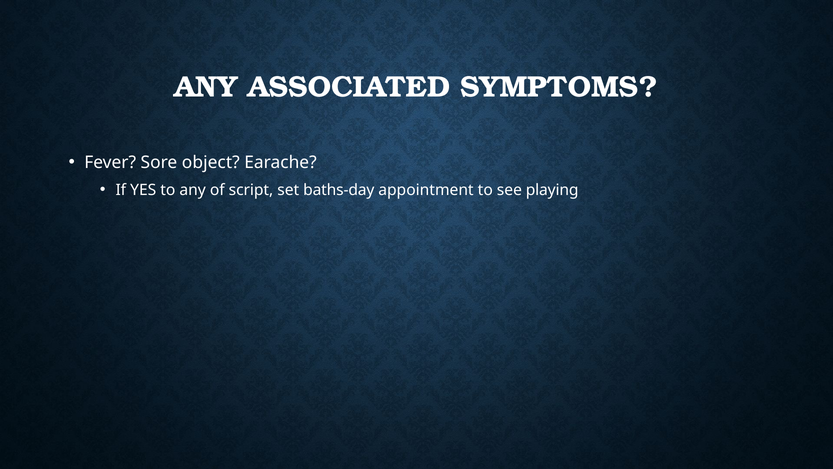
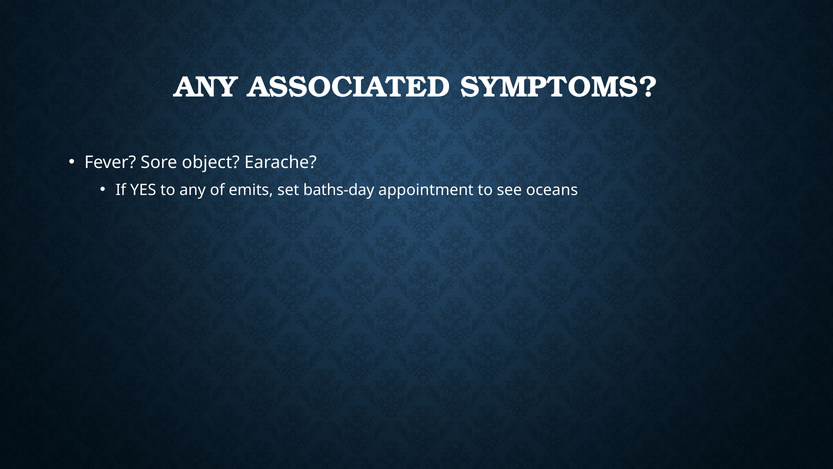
script: script -> emits (251, 190)
playing: playing -> oceans (552, 190)
